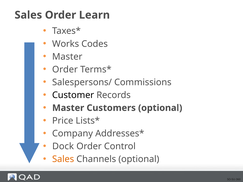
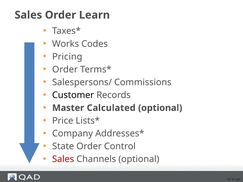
Master: Master -> Pricing (67, 57)
Customers: Customers -> Calculated (111, 108)
Dock: Dock -> State (63, 147)
Sales colour: orange -> red (63, 159)
